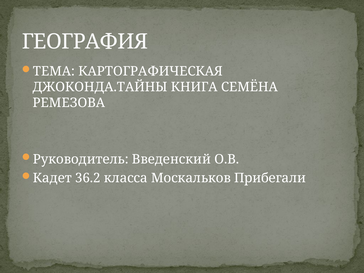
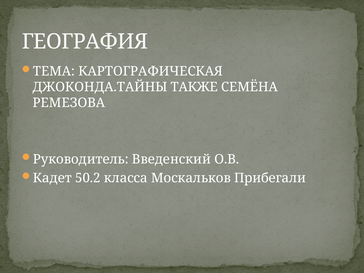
КНИГА: КНИГА -> ТАКЖЕ (194, 87)
36.2: 36.2 -> 50.2 (88, 178)
